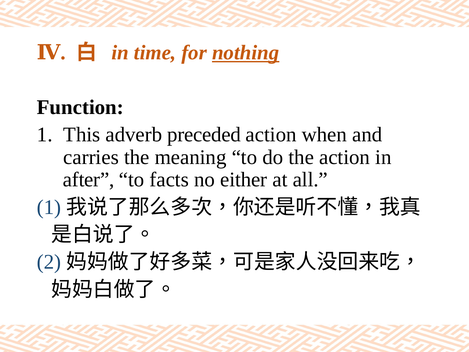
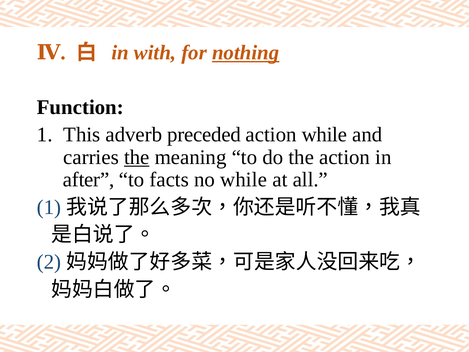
time: time -> with (155, 53)
action when: when -> while (324, 135)
the underline: none -> present (137, 157)
no either: either -> while (244, 180)
